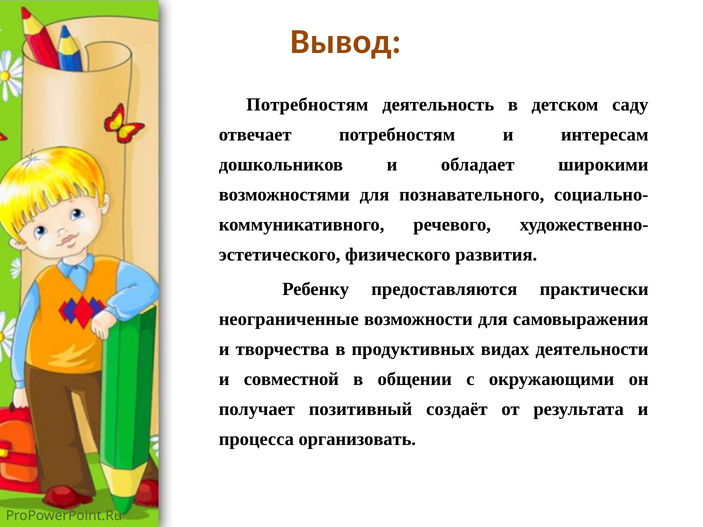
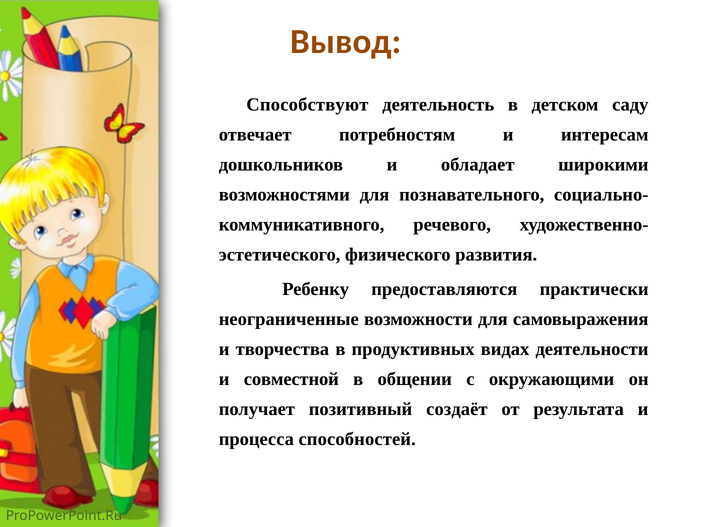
Потребностям: Потребностям -> Способствуют (307, 105)
организовать: организовать -> способностей (357, 440)
